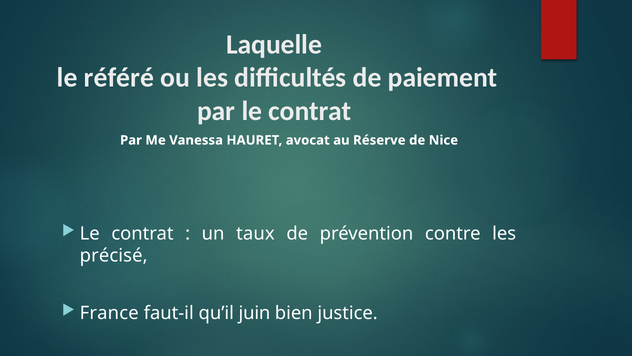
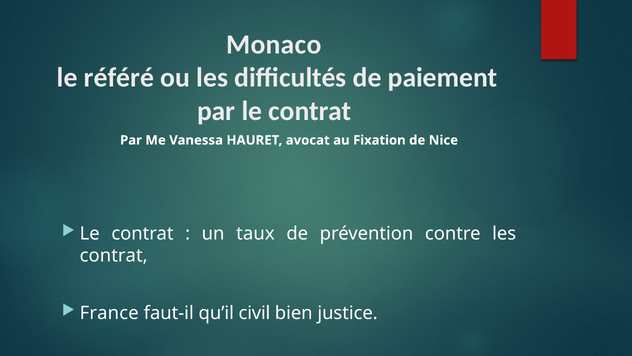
Laquelle: Laquelle -> Monaco (274, 44)
Réserve: Réserve -> Fixation (379, 140)
précisé: précisé -> contrat (114, 255)
juin: juin -> civil (254, 313)
